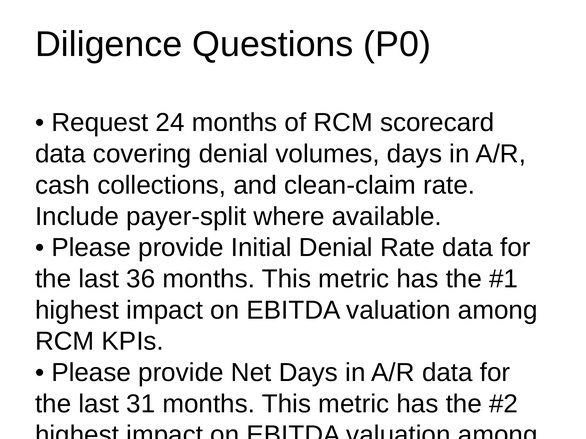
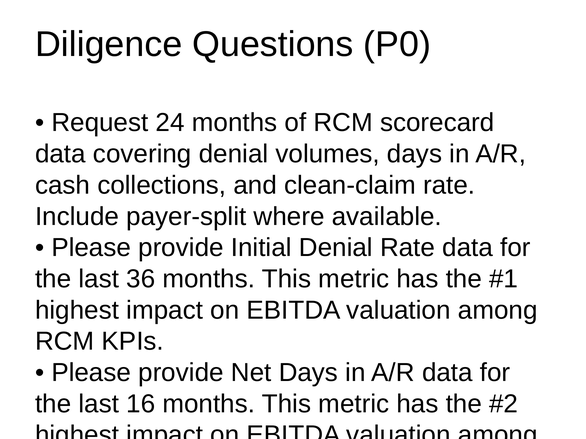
31: 31 -> 16 (141, 404)
